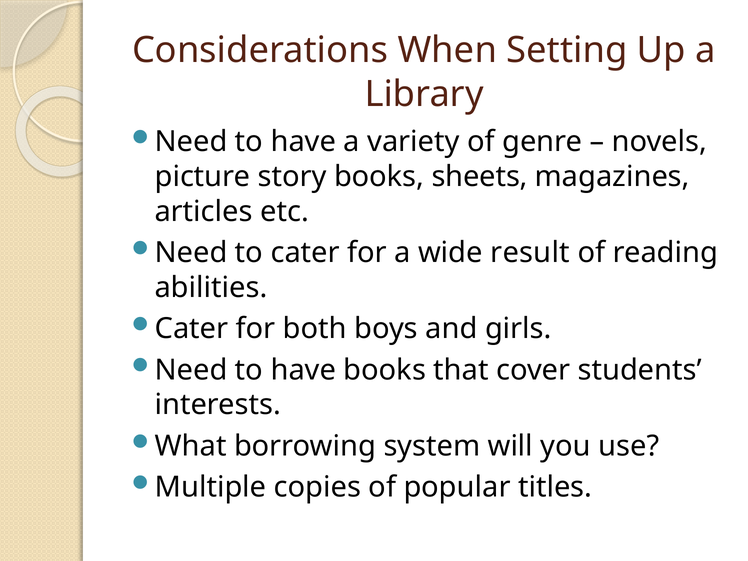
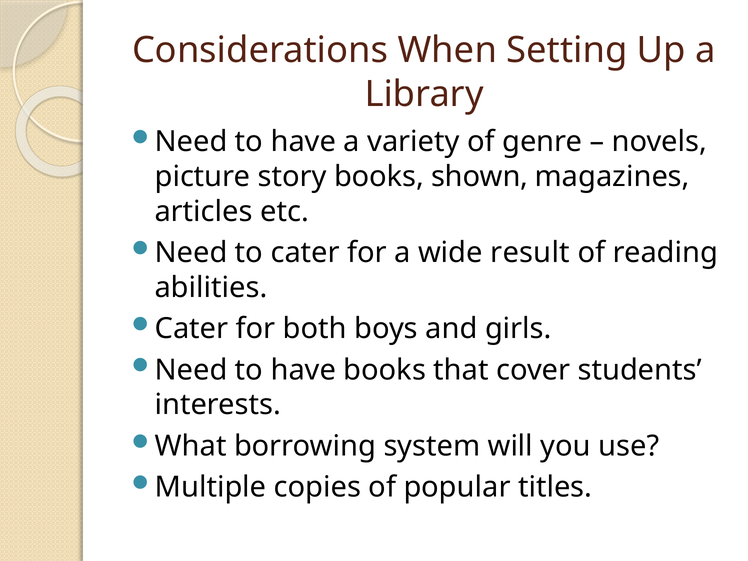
sheets: sheets -> shown (480, 177)
